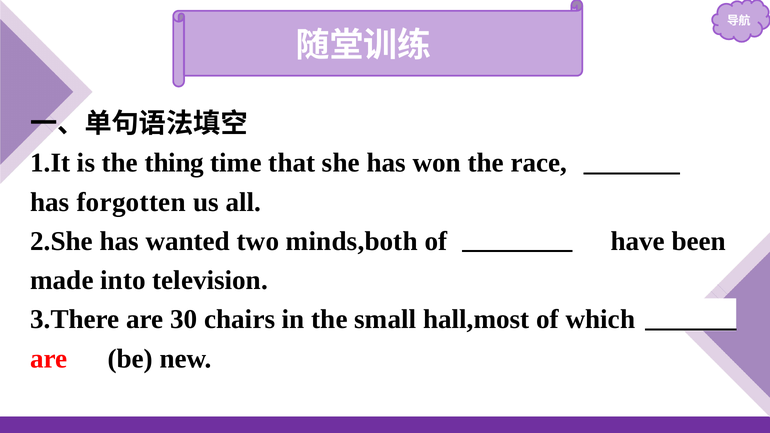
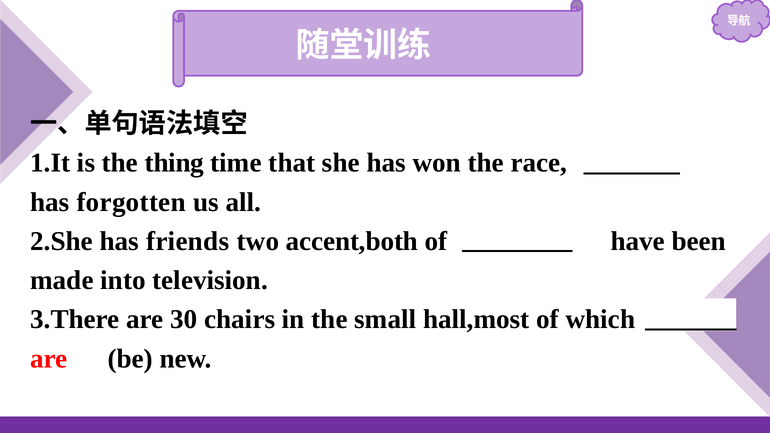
wanted: wanted -> friends (188, 241)
minds,both: minds,both -> accent,both (352, 241)
